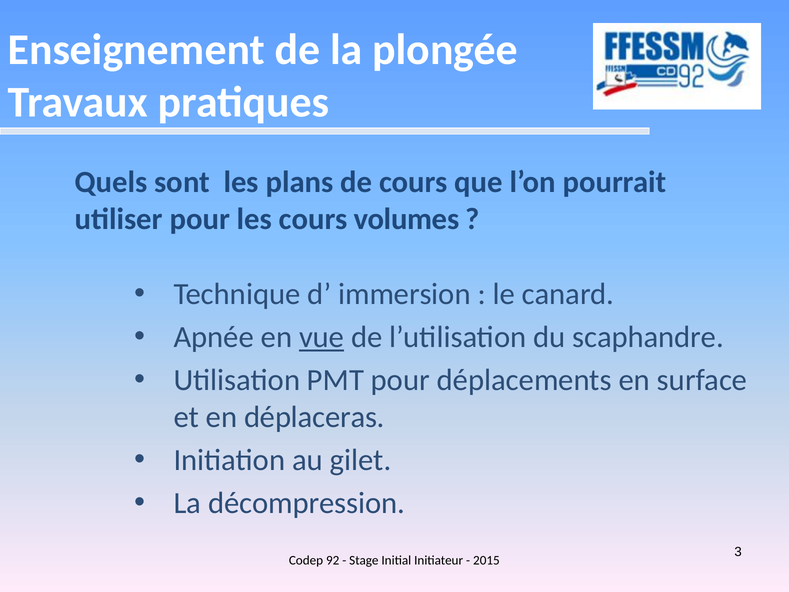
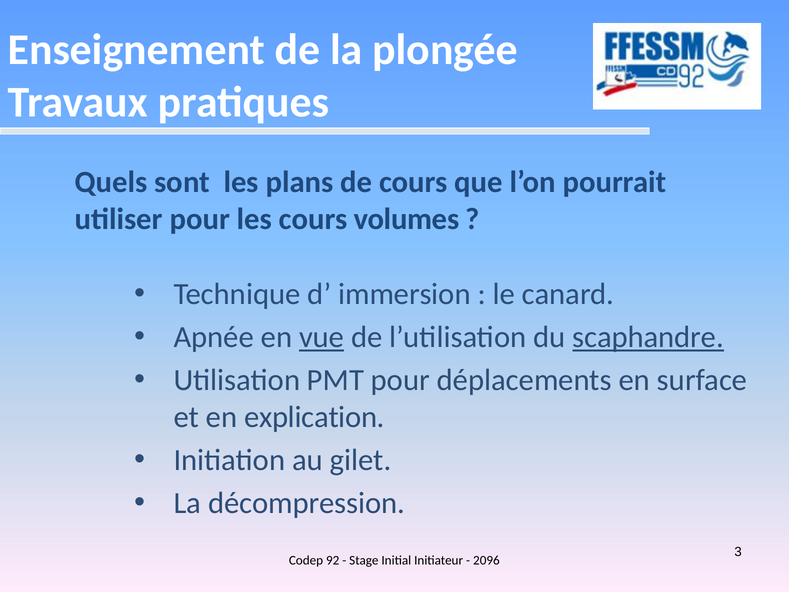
scaphandre underline: none -> present (648, 337)
déplaceras: déplaceras -> explication (314, 417)
2015: 2015 -> 2096 (486, 560)
